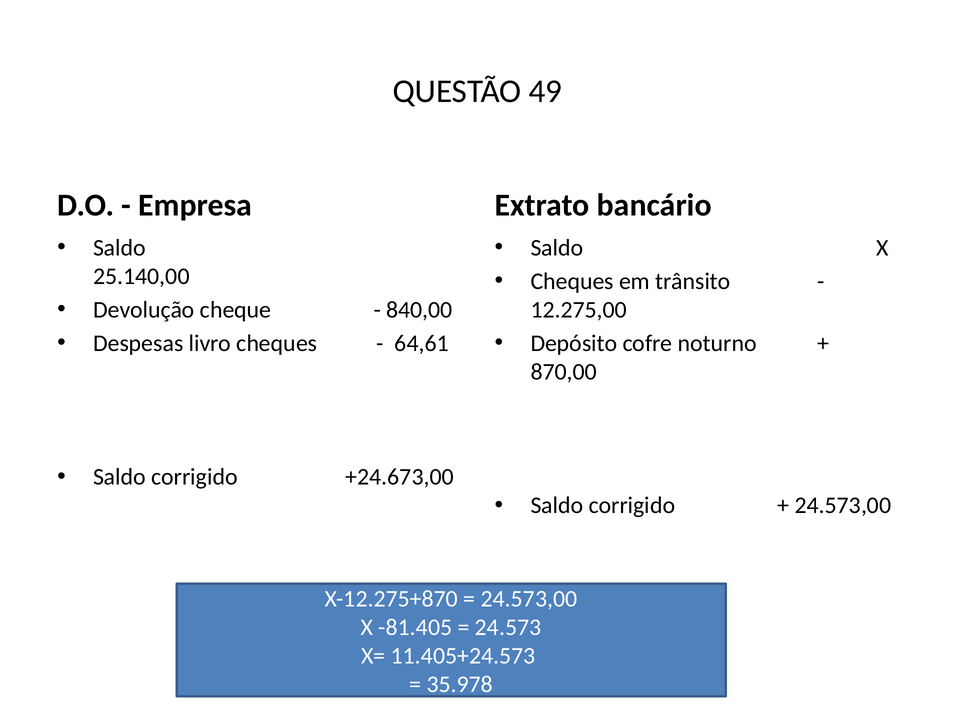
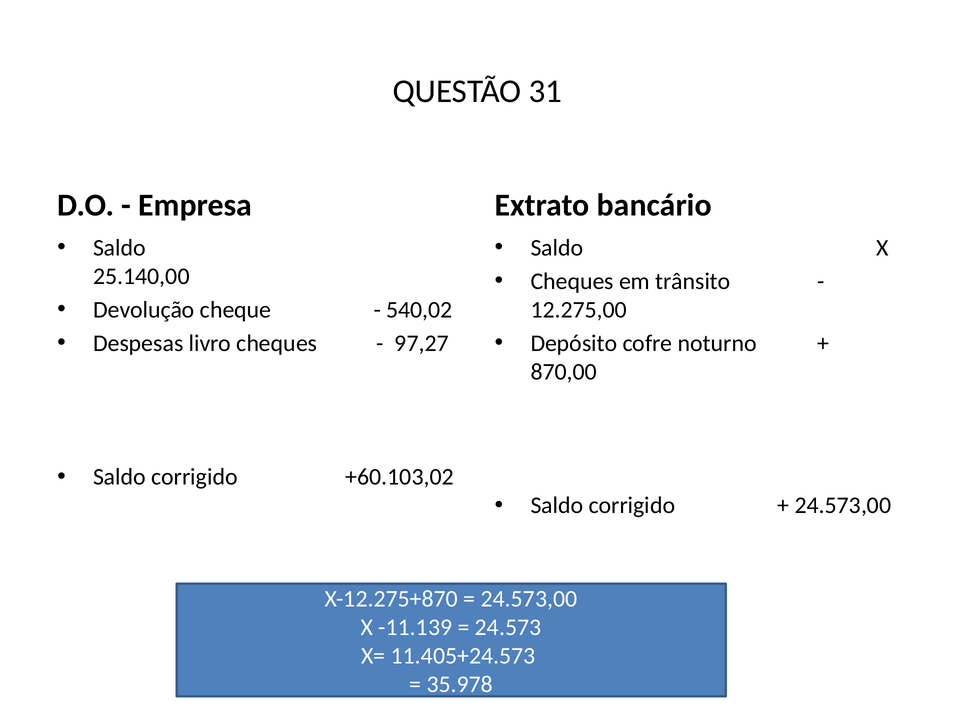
49: 49 -> 31 (545, 91)
840,00: 840,00 -> 540,02 (419, 310)
64,61: 64,61 -> 97,27 (422, 343)
+24.673,00: +24.673,00 -> +60.103,02 (400, 477)
-81.405: -81.405 -> -11.139 (415, 627)
